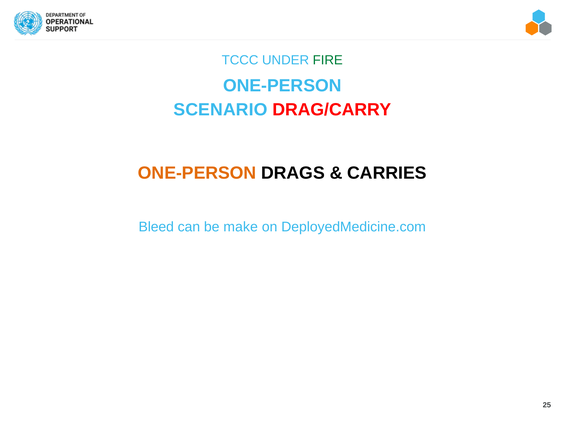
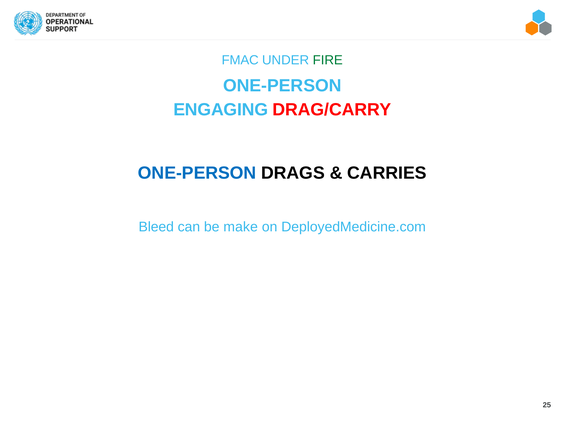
TCCC: TCCC -> FMAC (240, 60)
SCENARIO: SCENARIO -> ENGAGING (221, 110)
ONE-PERSON colour: orange -> blue (197, 173)
